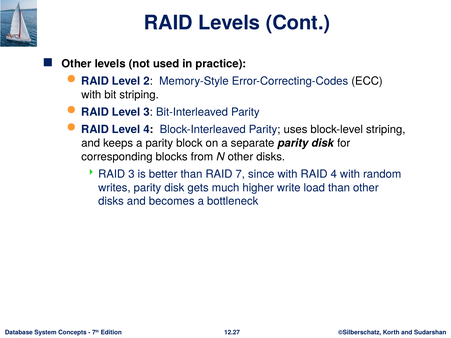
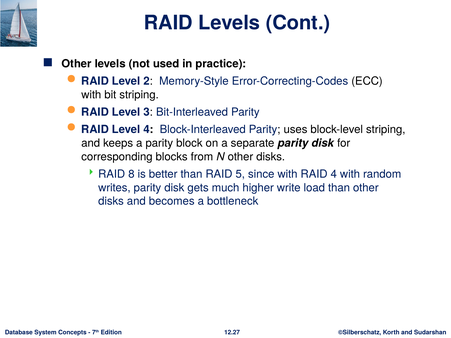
RAID 3: 3 -> 8 (131, 174)
7: 7 -> 5 (240, 174)
